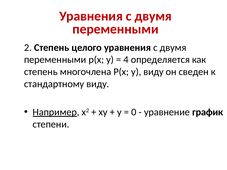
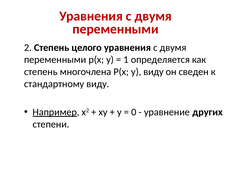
4: 4 -> 1 (126, 60)
график: график -> других (208, 112)
